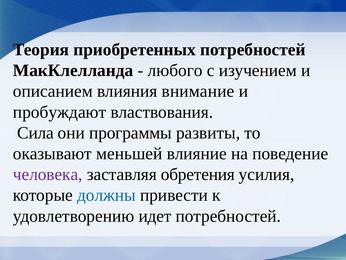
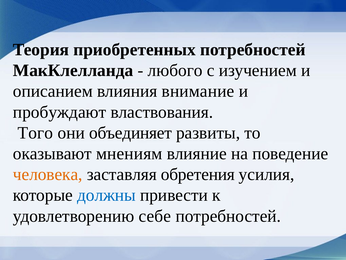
Сила: Сила -> Того (35, 133)
программы: программы -> объединяет (131, 133)
меньшей: меньшей -> мнениям (129, 153)
человека colour: purple -> orange (48, 174)
идет: идет -> себе (155, 216)
